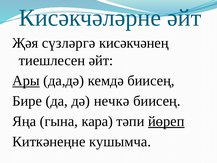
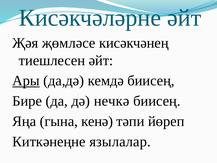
сүзләргә: сүзләргә -> җөмләсе (69, 43)
кара: кара -> кенә (97, 121)
йөреп underline: present -> none (166, 121)
кушымча: кушымча -> язылалар (120, 141)
